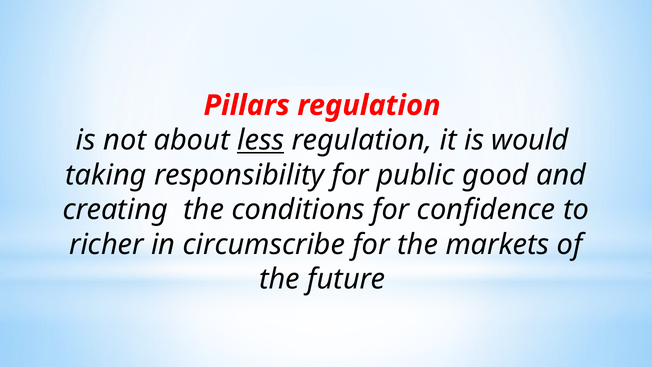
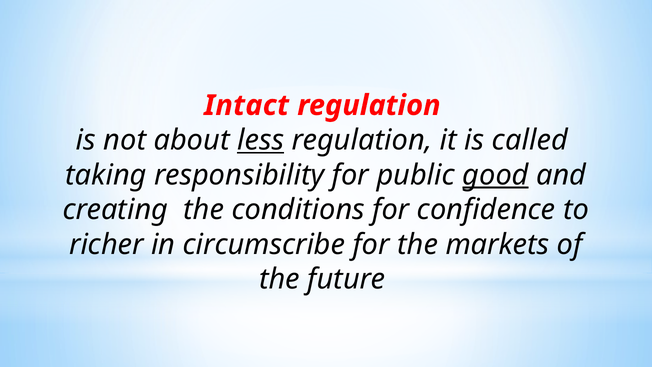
Pillars: Pillars -> Intact (246, 105)
would: would -> called (530, 140)
good underline: none -> present (496, 175)
